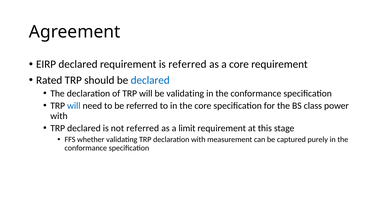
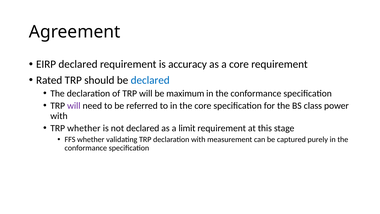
is referred: referred -> accuracy (188, 64)
be validating: validating -> maximum (185, 93)
will colour: blue -> purple (74, 106)
TRP declared: declared -> whether (84, 128)
not referred: referred -> declared (143, 128)
